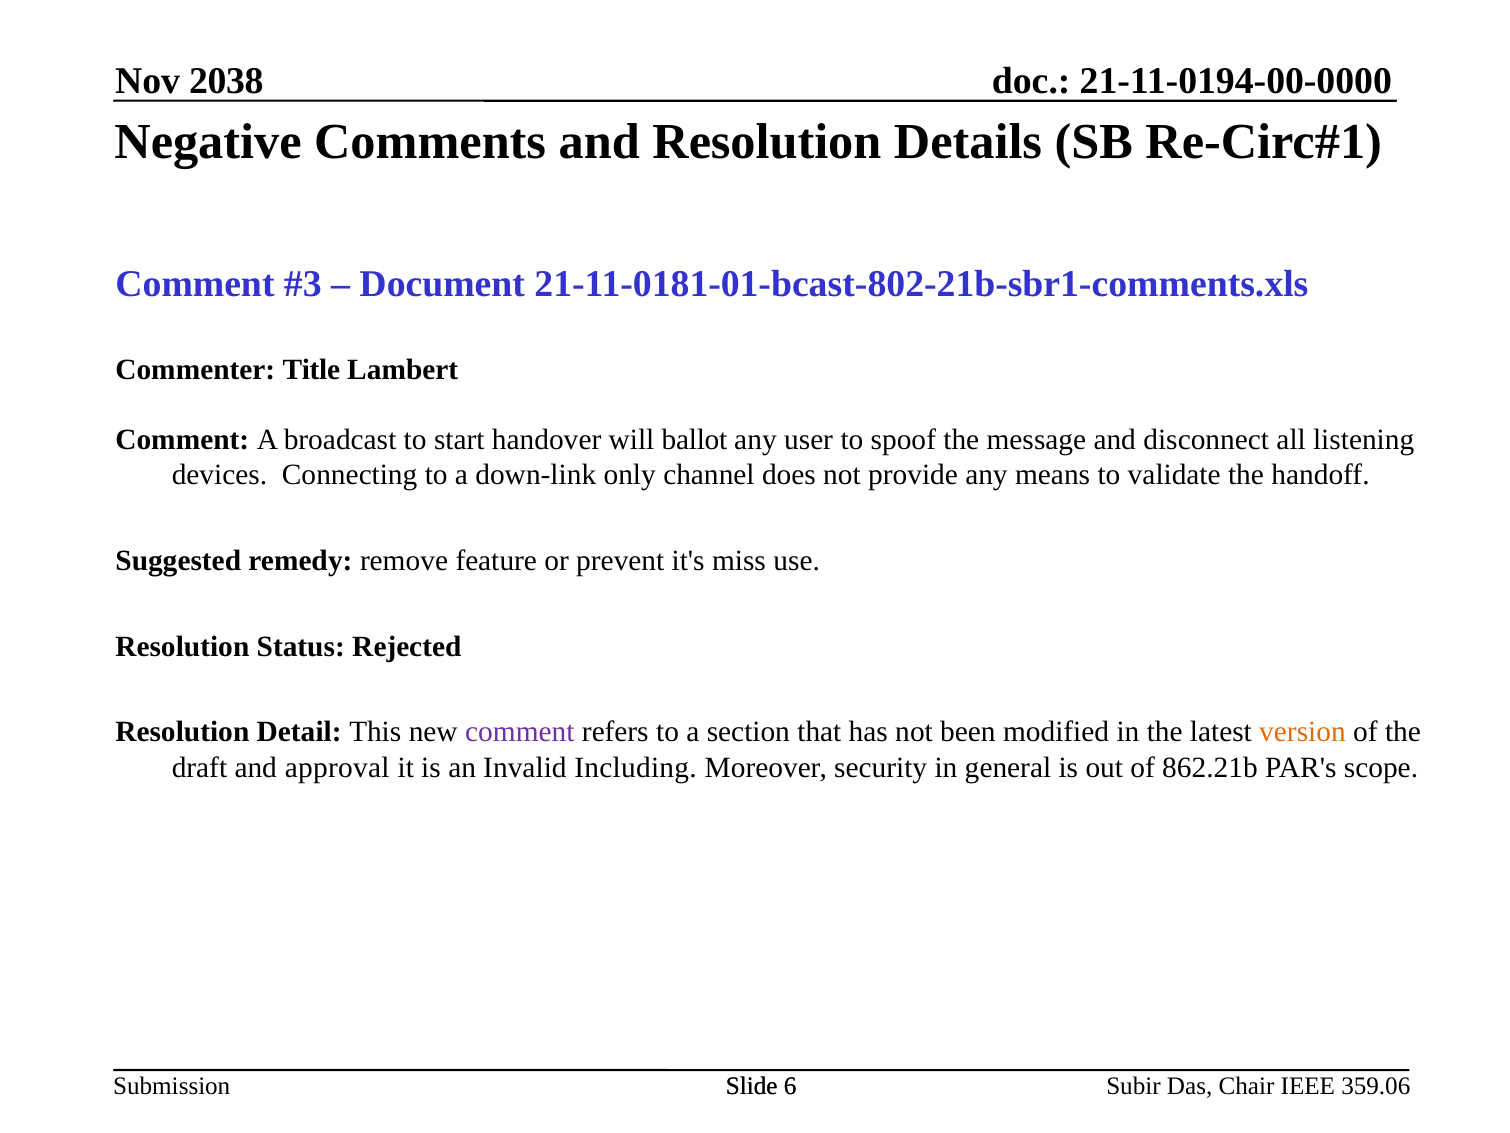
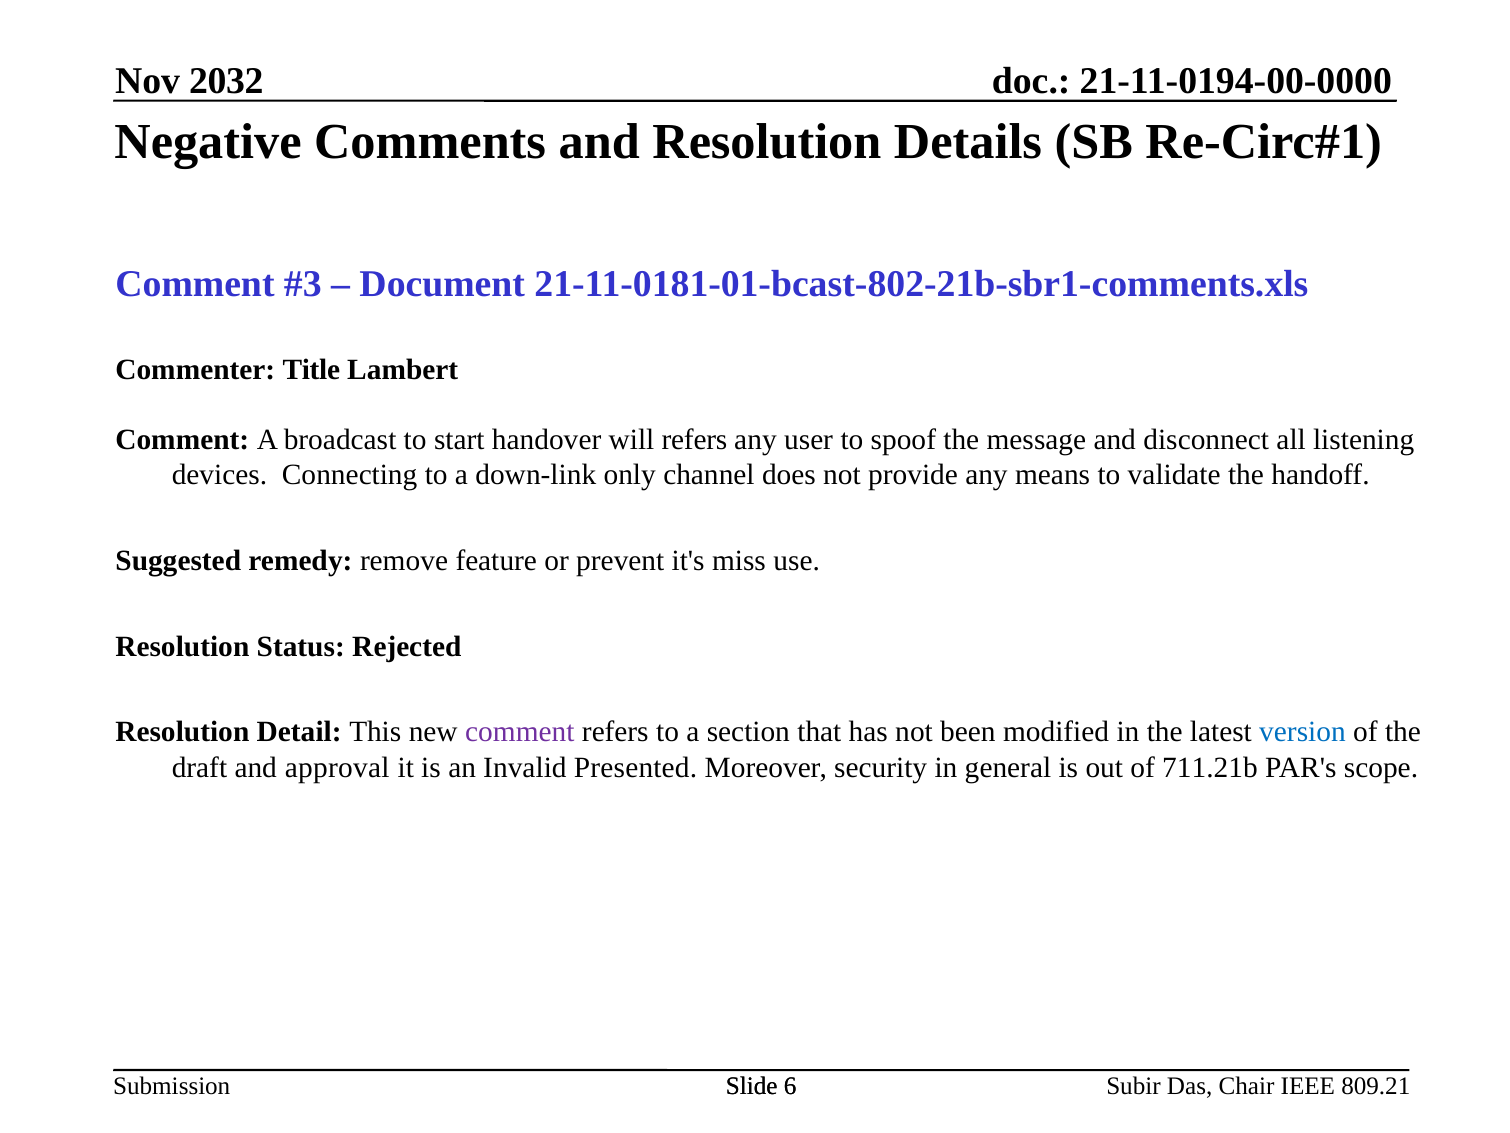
2038: 2038 -> 2032 (226, 81)
will ballot: ballot -> refers (694, 440)
version colour: orange -> blue (1303, 732)
Including: Including -> Presented (636, 767)
862.21b: 862.21b -> 711.21b (1210, 767)
359.06: 359.06 -> 809.21 (1376, 1086)
